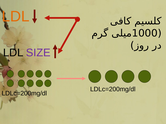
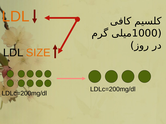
SIZE colour: purple -> orange (38, 53)
